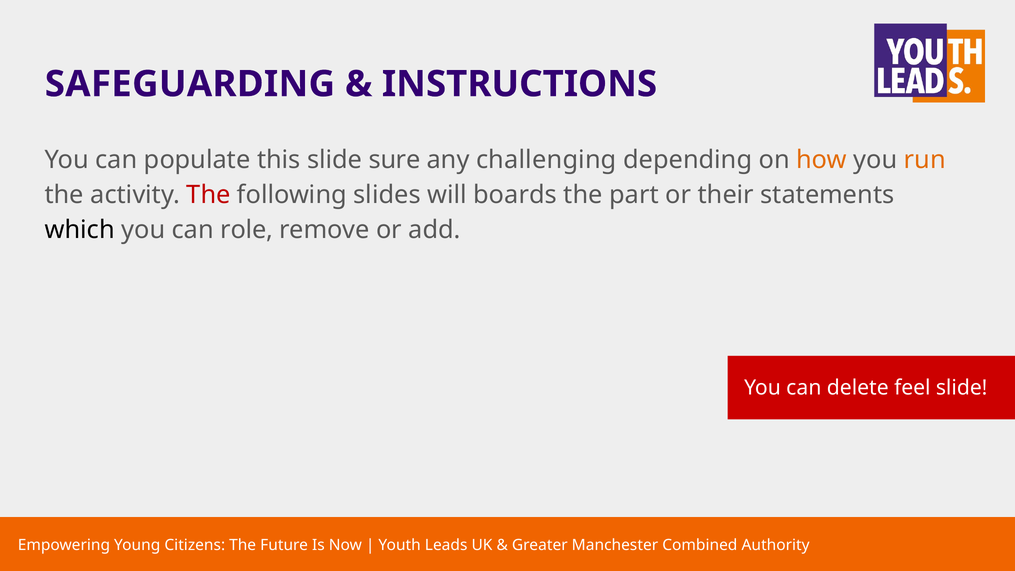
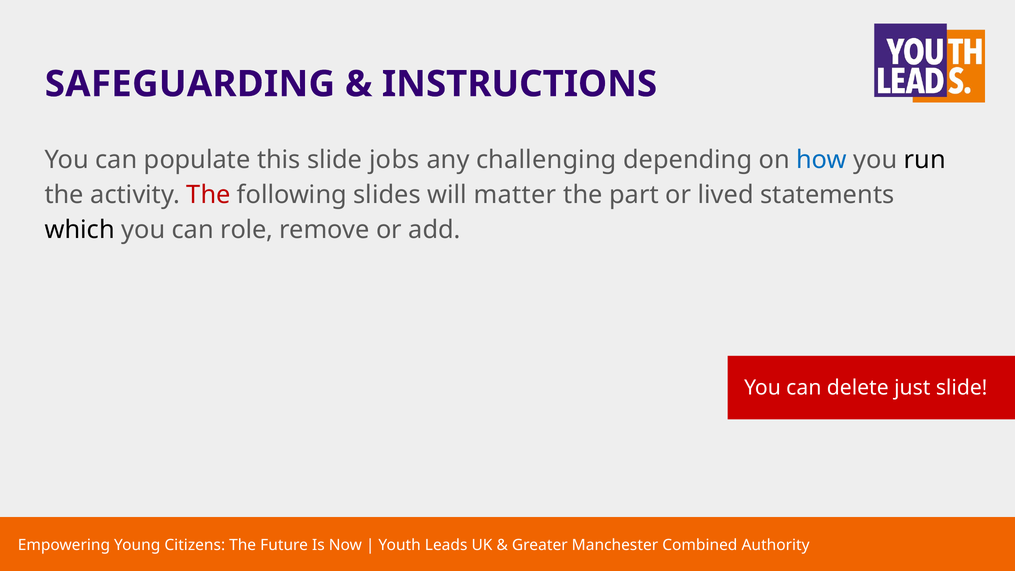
sure: sure -> jobs (394, 160)
how colour: orange -> blue (822, 160)
run colour: orange -> black (925, 160)
boards: boards -> matter (515, 195)
their: their -> lived (726, 195)
feel: feel -> just (912, 388)
